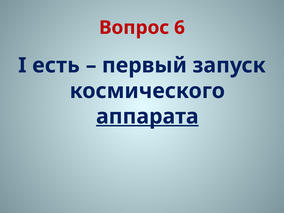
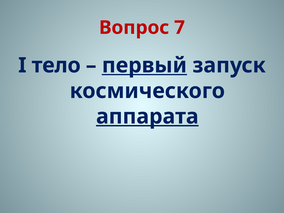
6: 6 -> 7 (180, 28)
есть: есть -> тело (56, 65)
первый underline: none -> present (144, 65)
